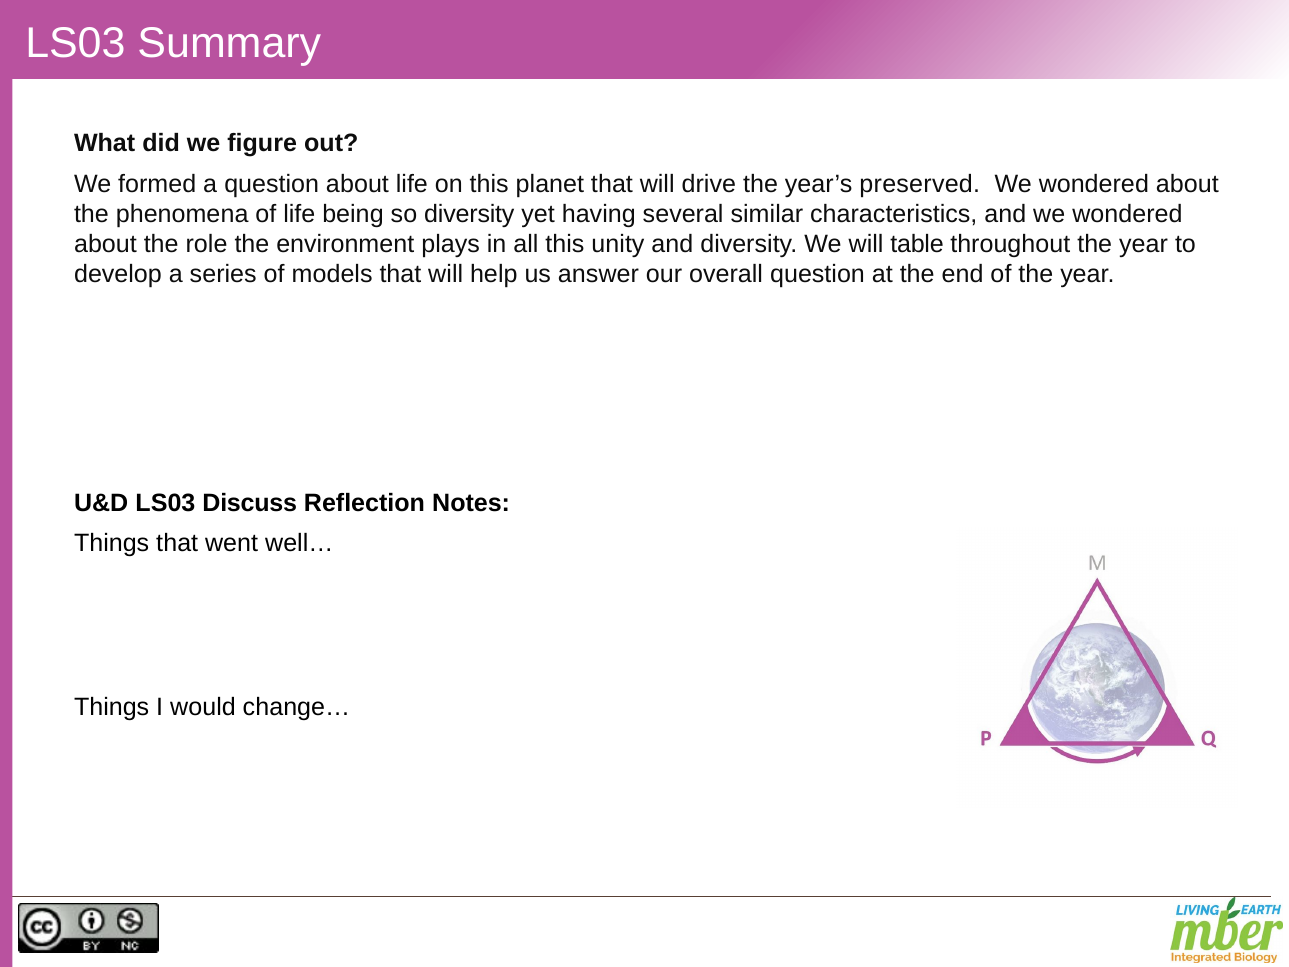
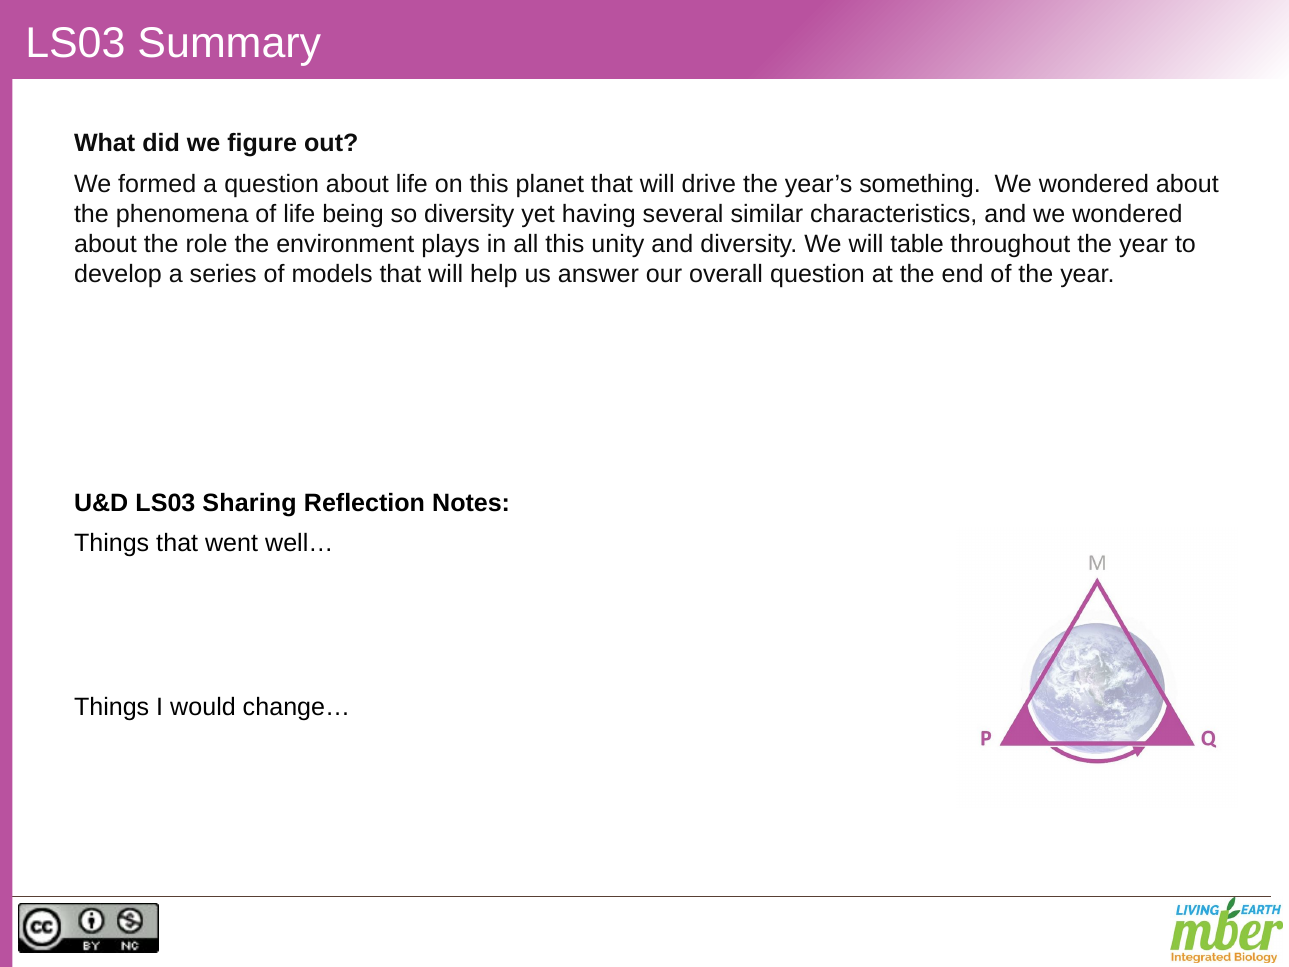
preserved: preserved -> something (920, 184)
Discuss: Discuss -> Sharing (250, 503)
